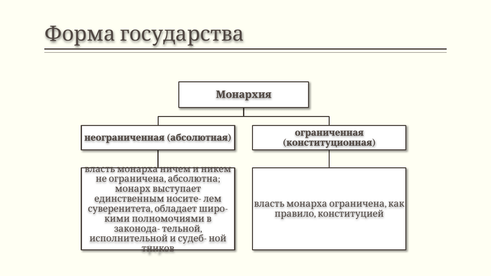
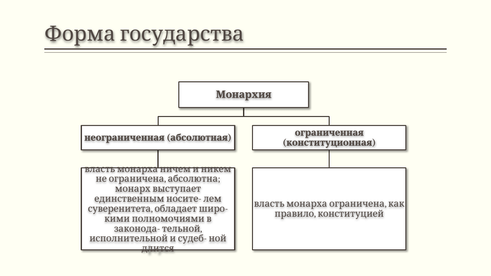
тников: тников -> длится (158, 249)
